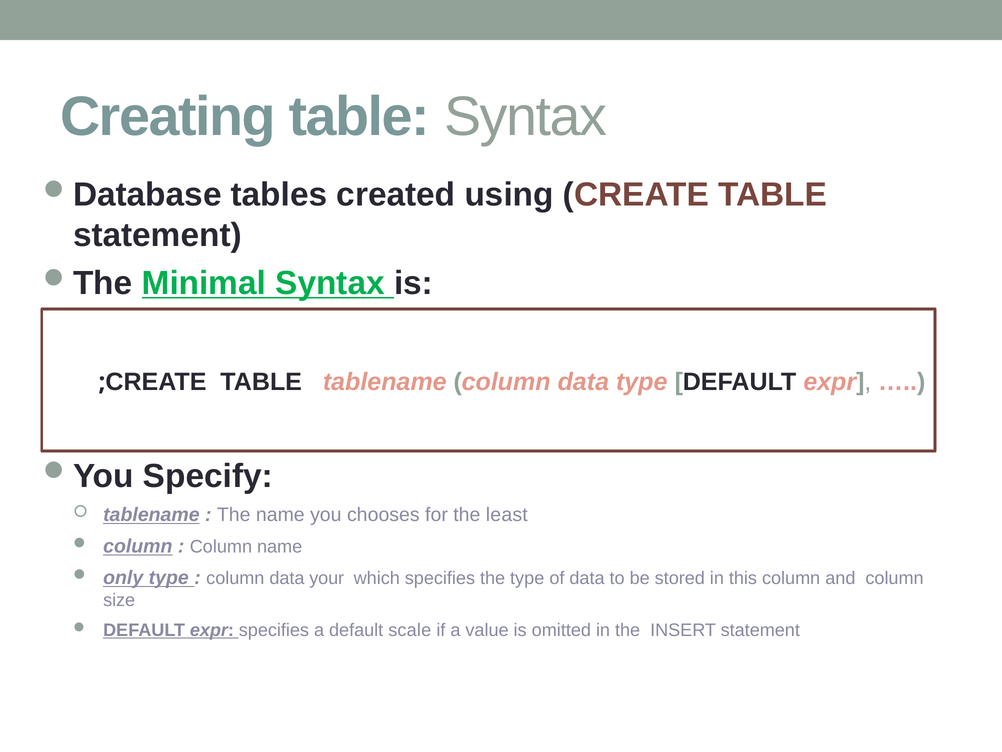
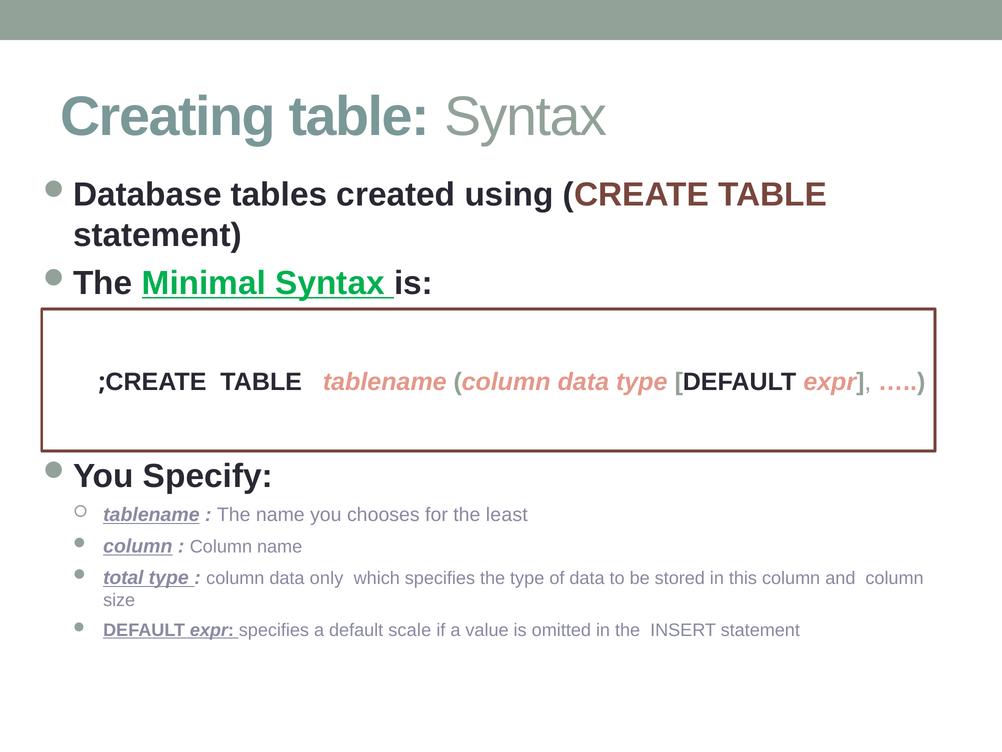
only: only -> total (123, 578)
your: your -> only (327, 578)
